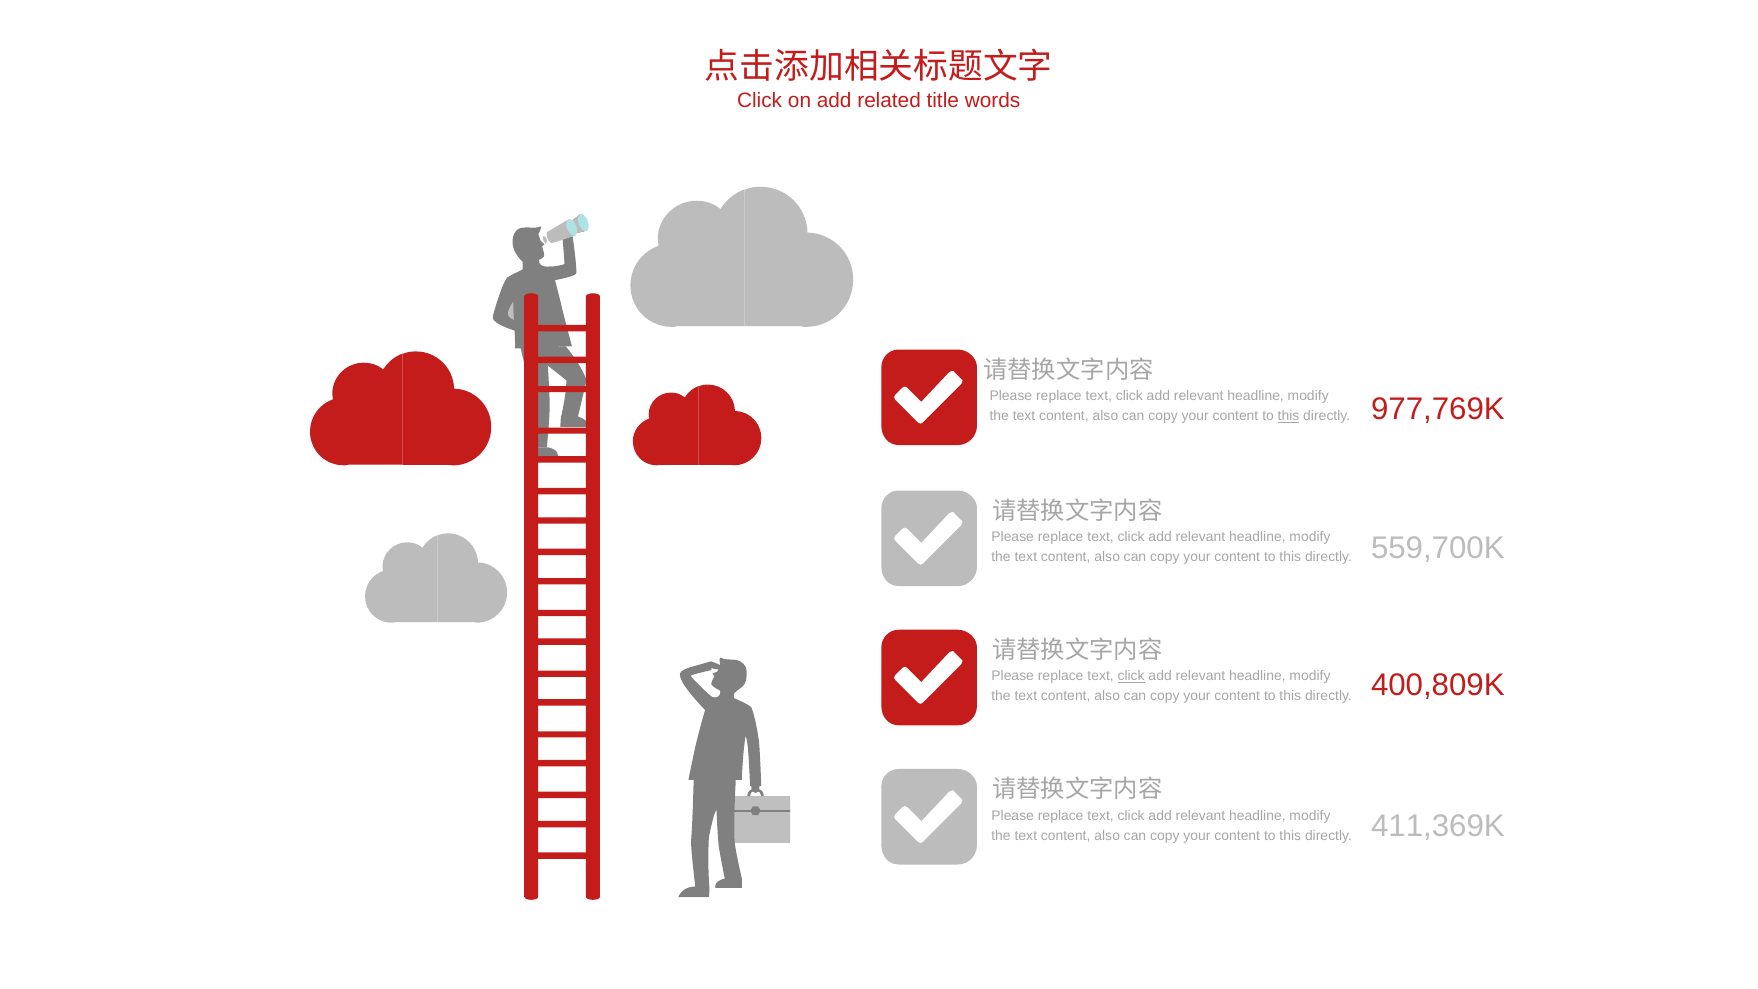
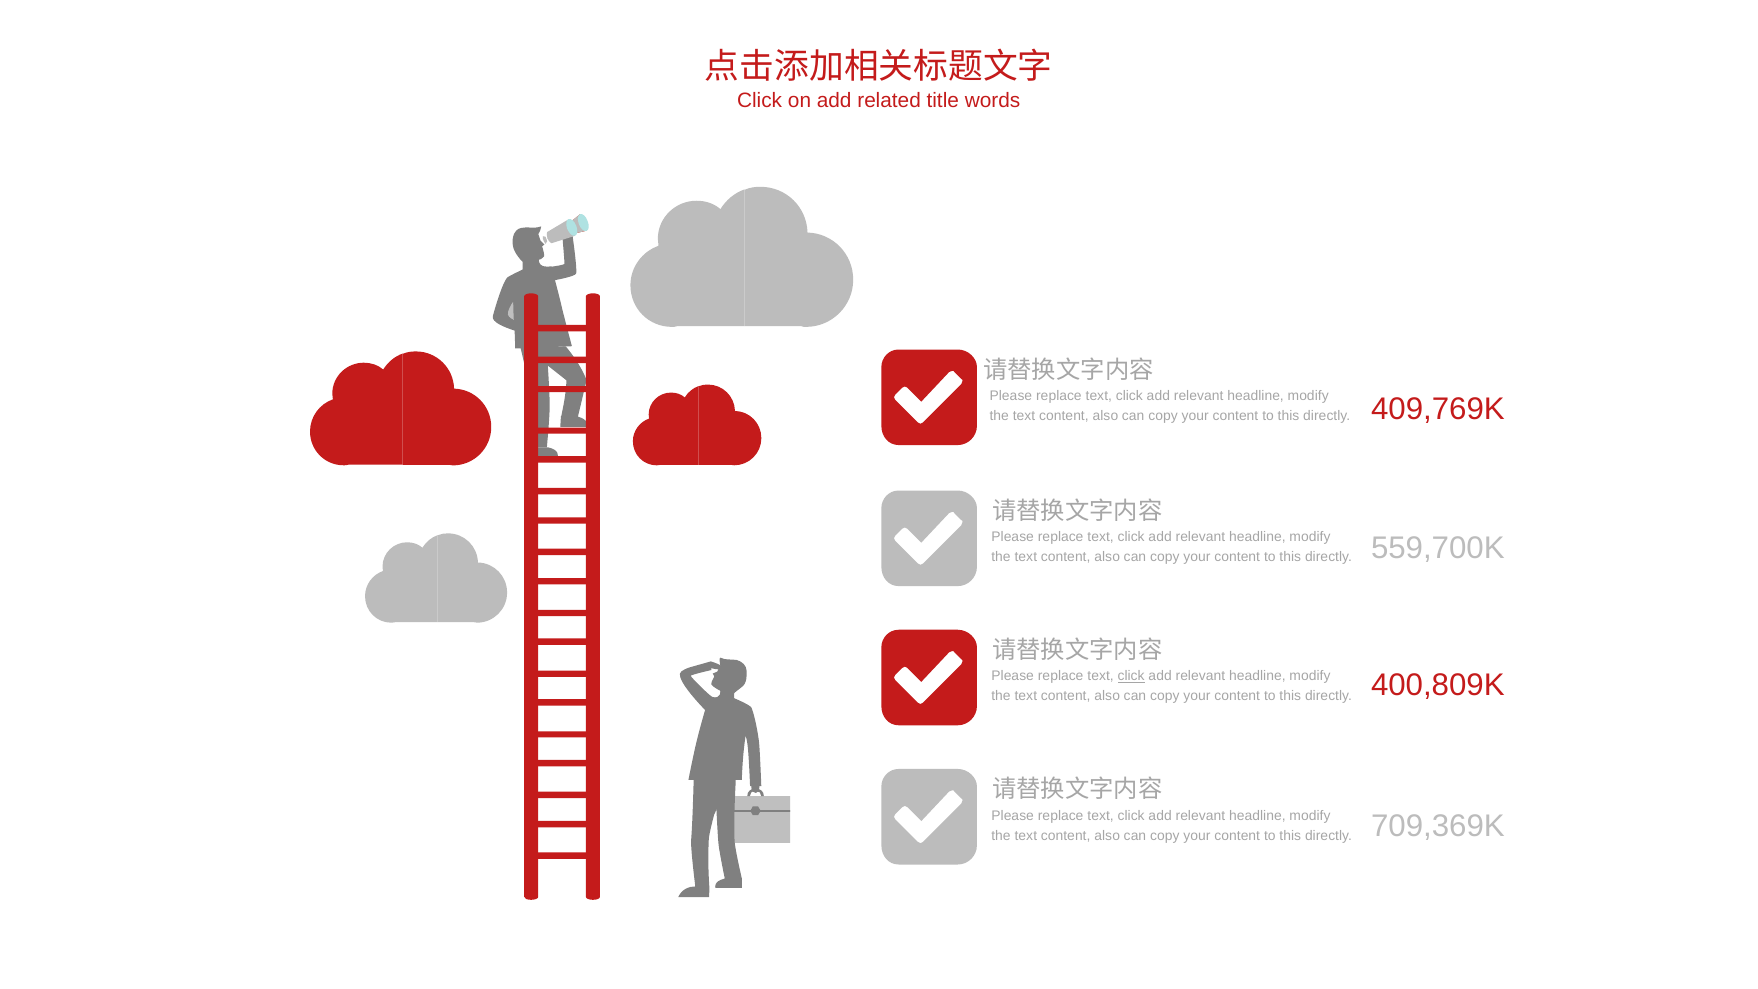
this underline: present -> none (1288, 416)
977,769K: 977,769K -> 409,769K (1438, 409)
411,369K: 411,369K -> 709,369K (1438, 826)
